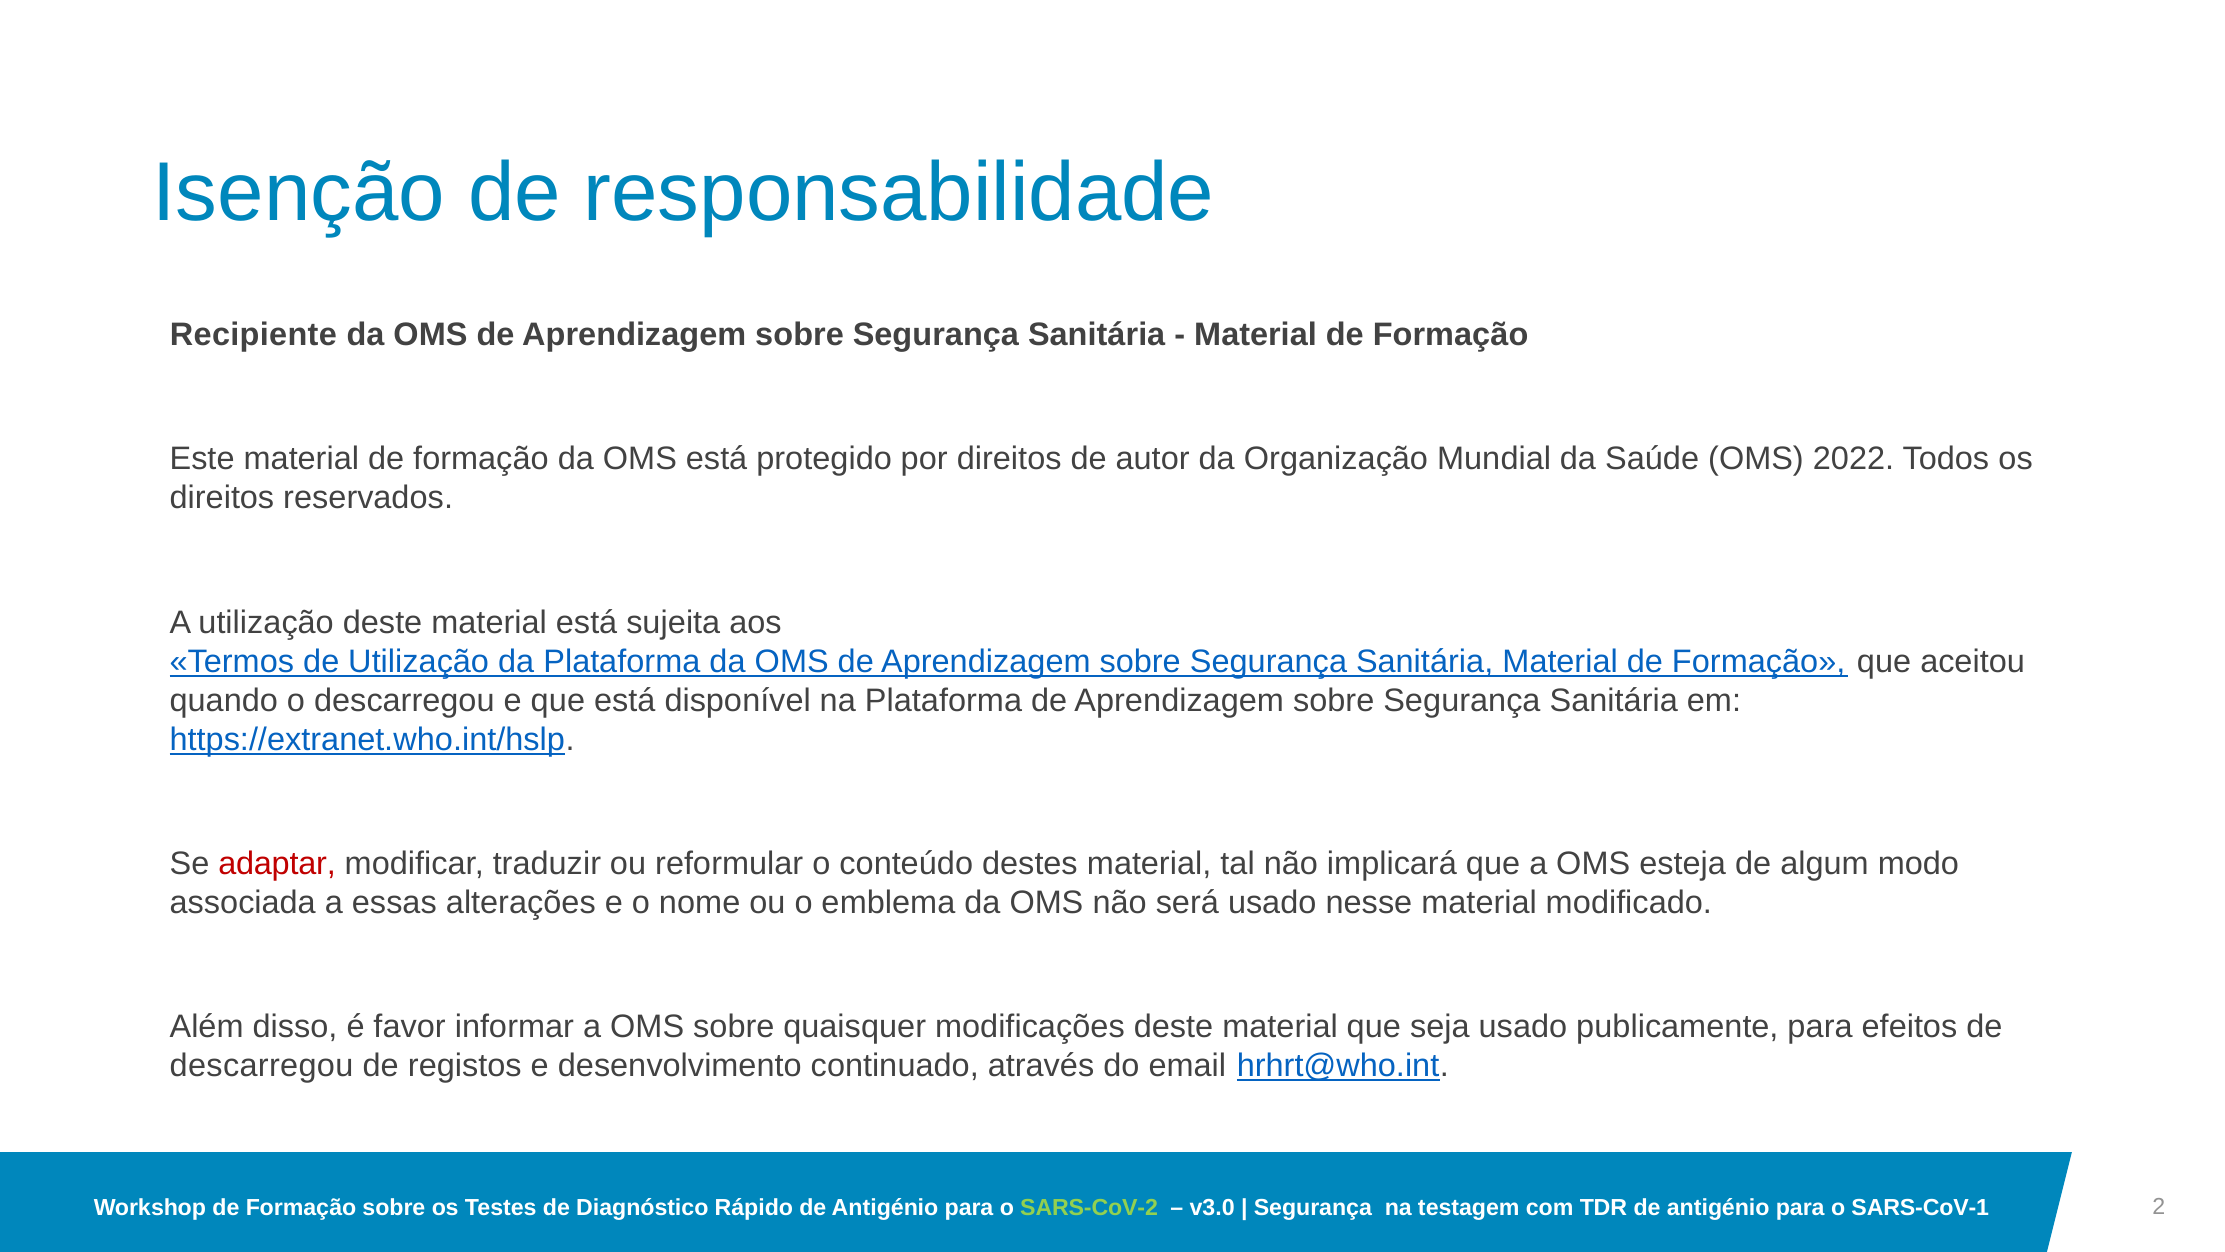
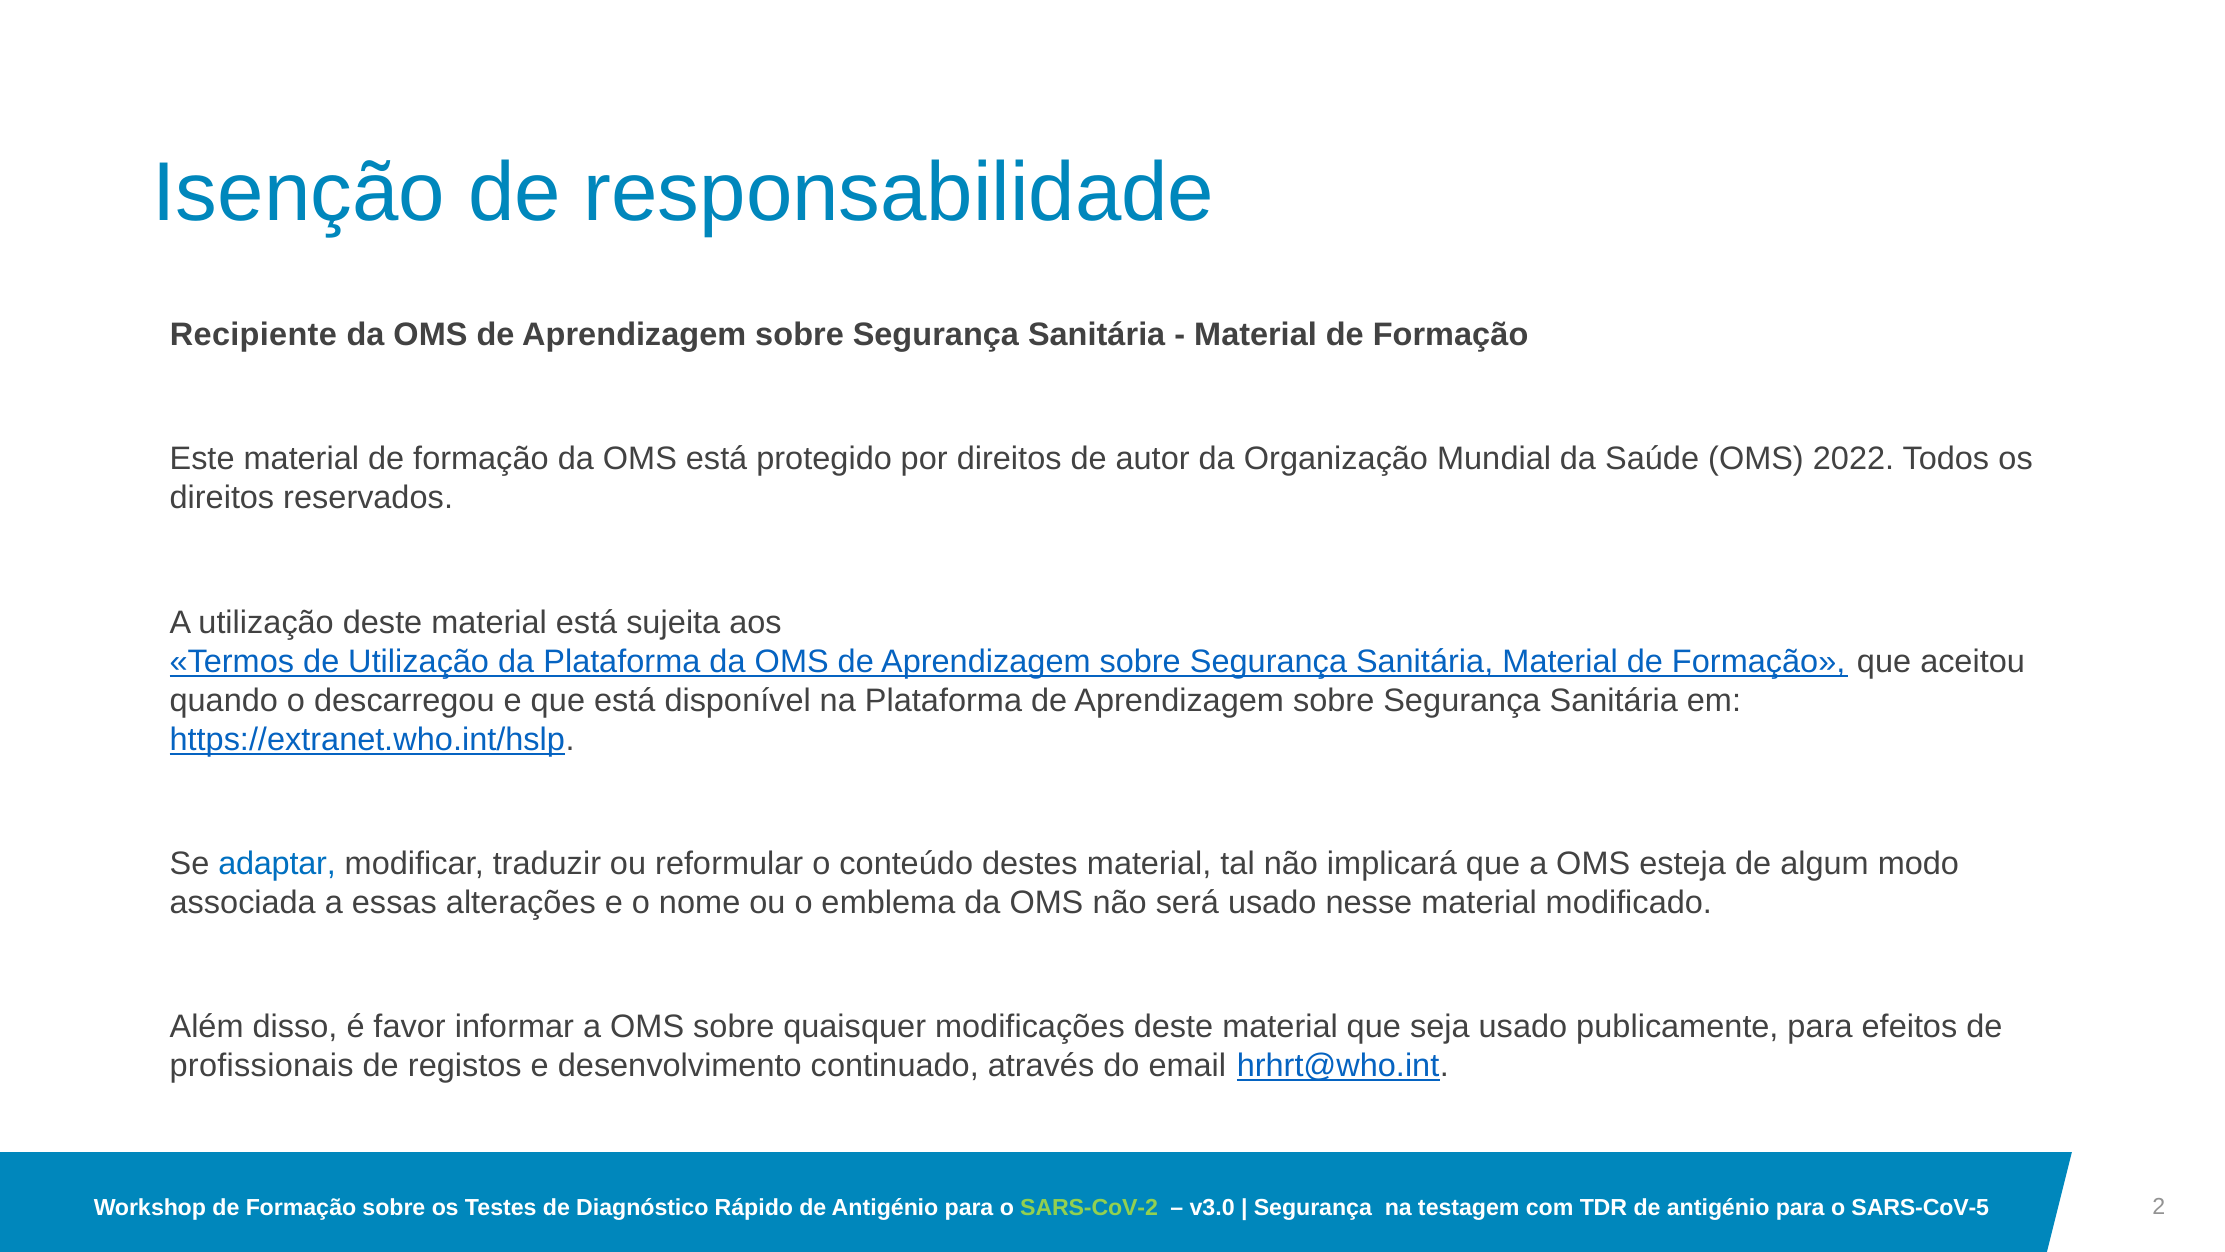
adaptar colour: red -> blue (277, 863)
descarregou: descarregou -> profissionais (262, 1066)
SARS-CoV-1: SARS-CoV-1 -> SARS-CoV-5 (1920, 1207)
